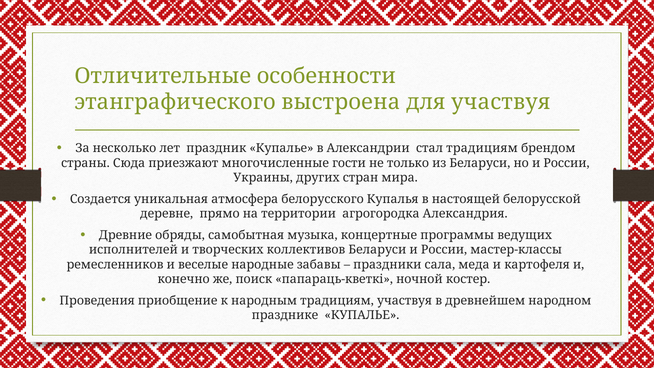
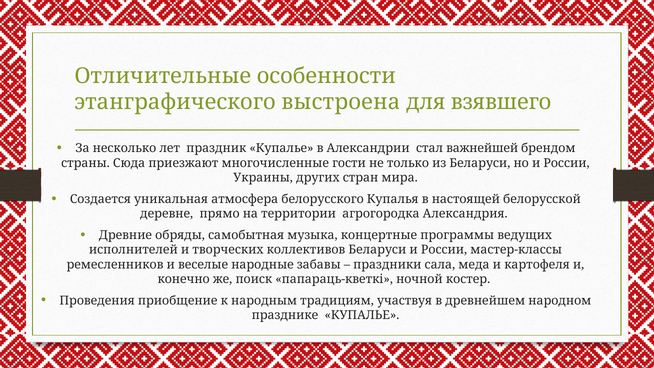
для участвуя: участвуя -> взявшего (501, 102)
стал традициям: традициям -> важнейшей (482, 148)
